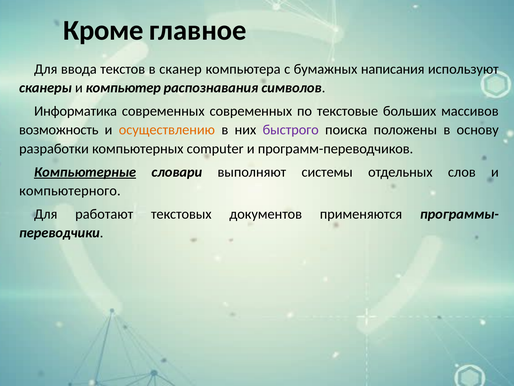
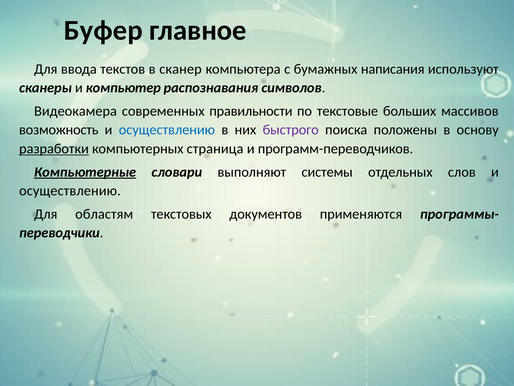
Кроме: Кроме -> Буфер (103, 30)
Информатика: Информатика -> Видеокамера (76, 111)
современных современных: современных -> правильности (251, 111)
осуществлению colour: orange -> blue (167, 130)
разработки underline: none -> present (54, 149)
computer: computer -> страница (215, 149)
компьютерного: компьютерного -> осуществлению (70, 191)
работают: работают -> областям (104, 214)
